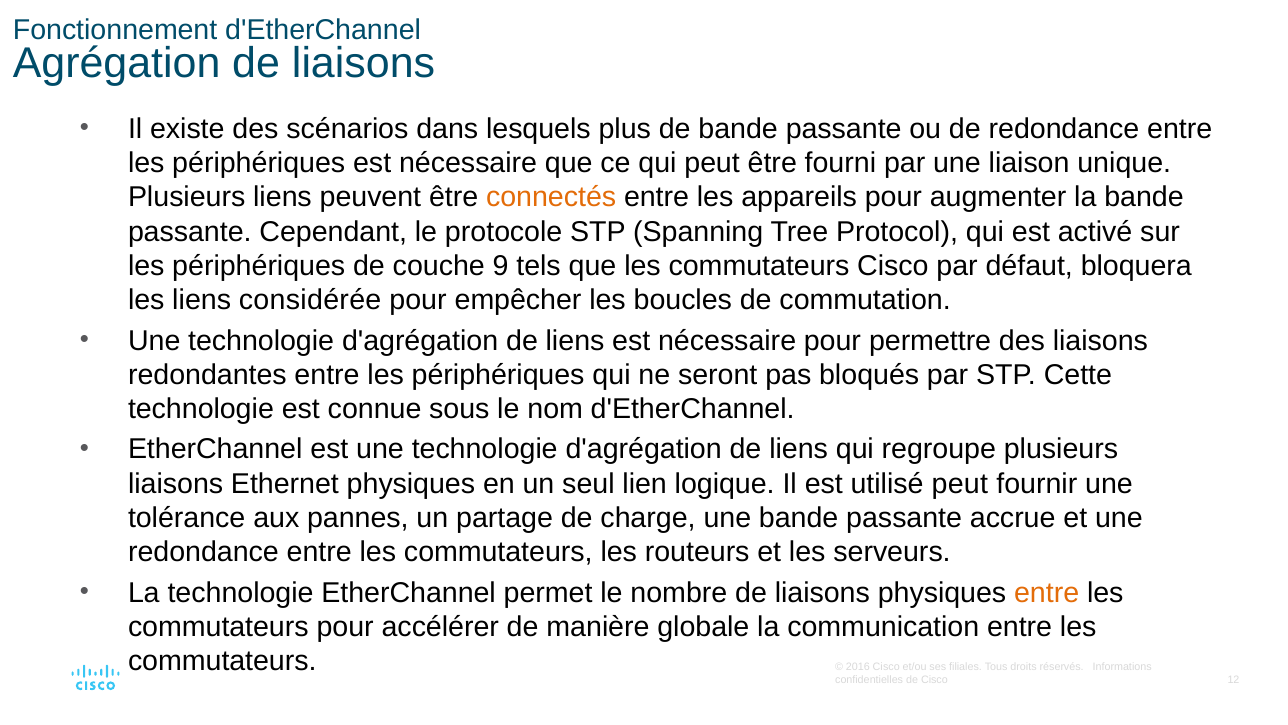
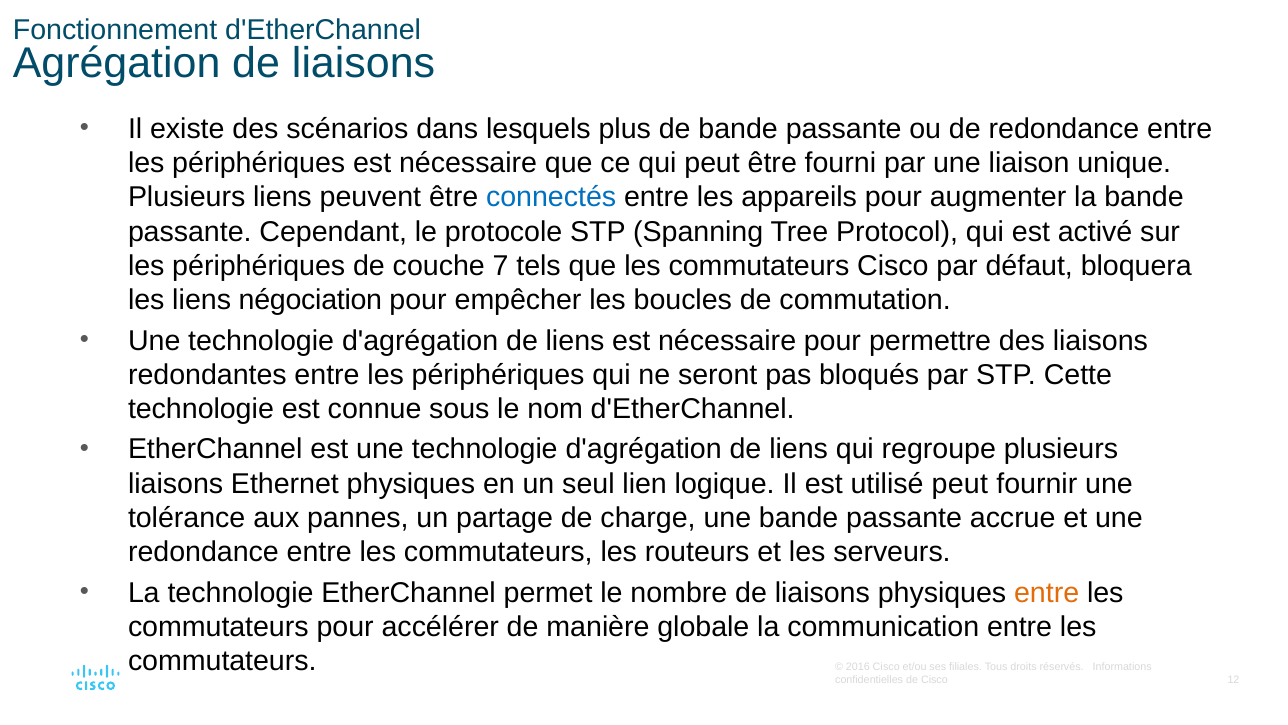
connectés colour: orange -> blue (551, 197)
9: 9 -> 7 (501, 266)
considérée: considérée -> négociation (310, 300)
